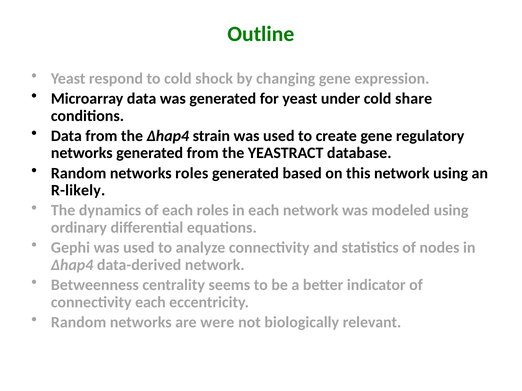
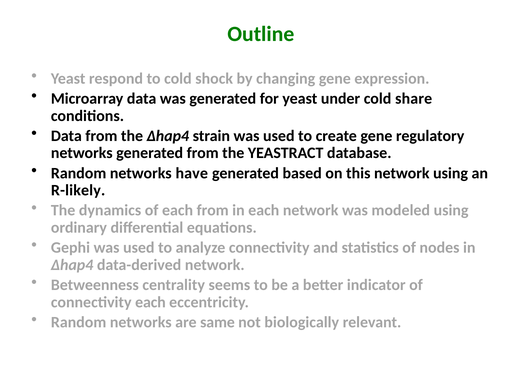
networks roles: roles -> have (192, 173)
each roles: roles -> from (213, 211)
were: were -> same (217, 323)
